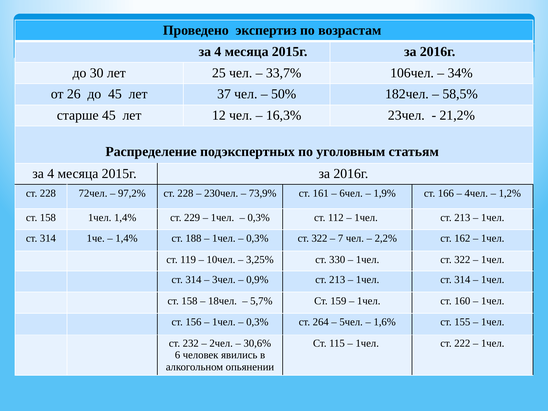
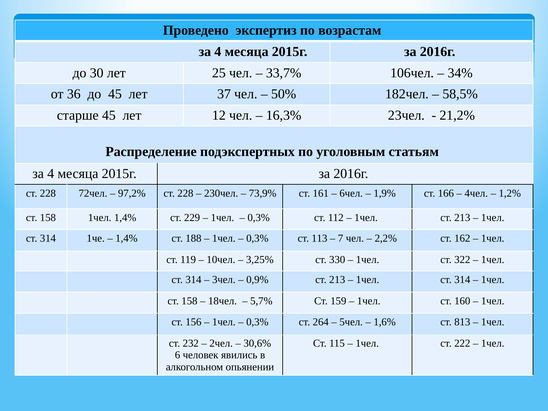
26: 26 -> 36 (74, 94)
0,3% ст 322: 322 -> 113 (319, 238)
155: 155 -> 813 (462, 322)
